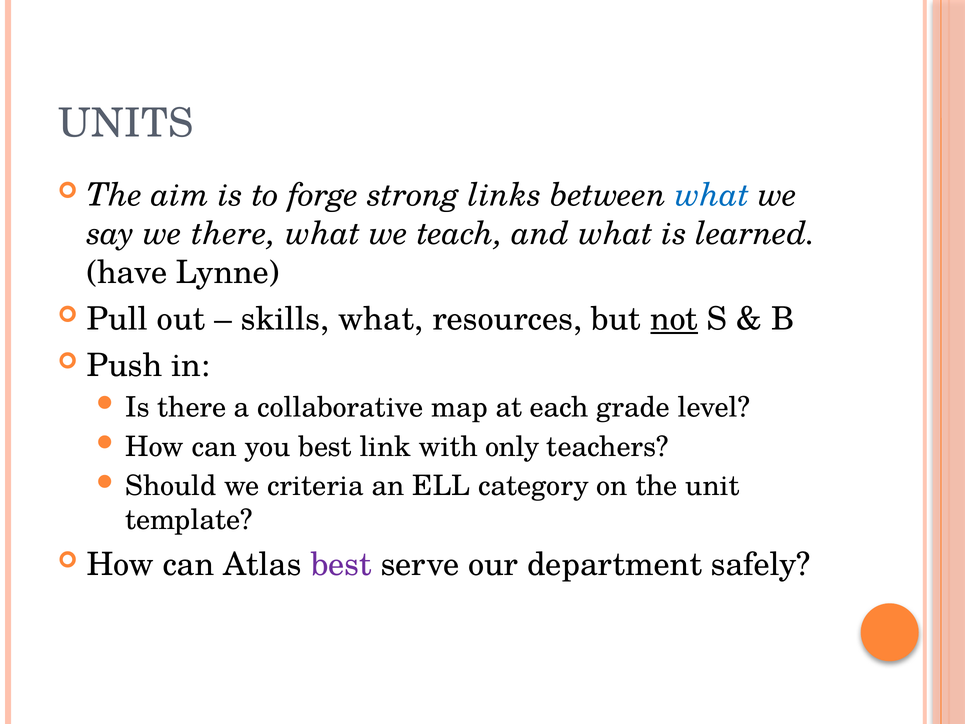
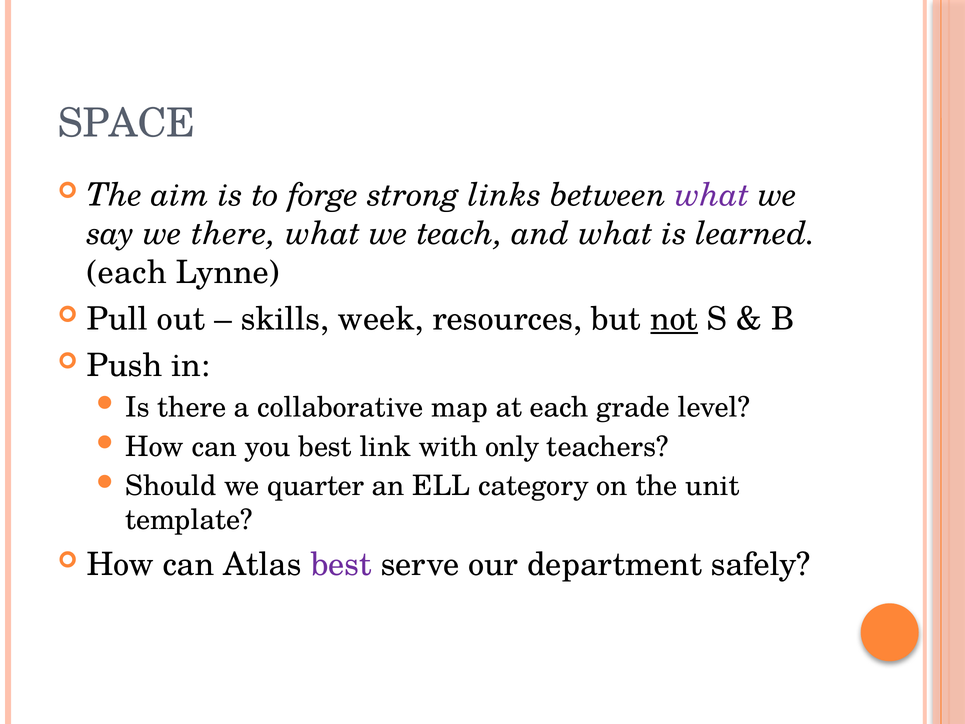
UNITS: UNITS -> SPACE (126, 124)
what colour: blue -> purple (712, 195)
have: have -> each (127, 272)
skills what: what -> week (381, 319)
criteria: criteria -> quarter (316, 486)
